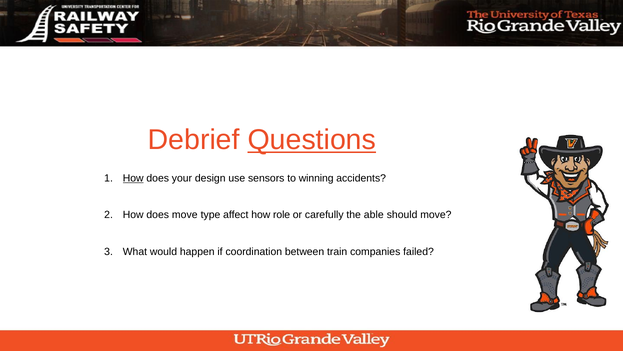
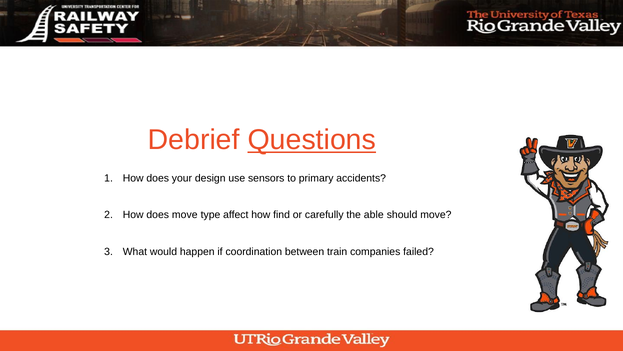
How underline: present -> none (133, 178)
winning: winning -> primary (316, 178)
role: role -> find (282, 215)
